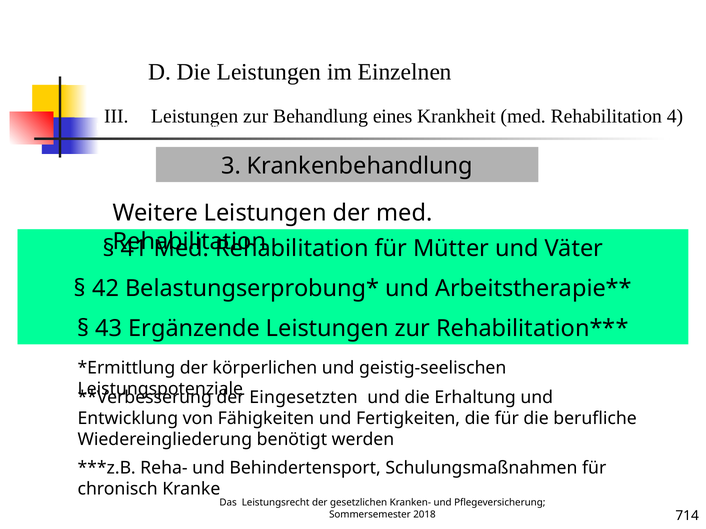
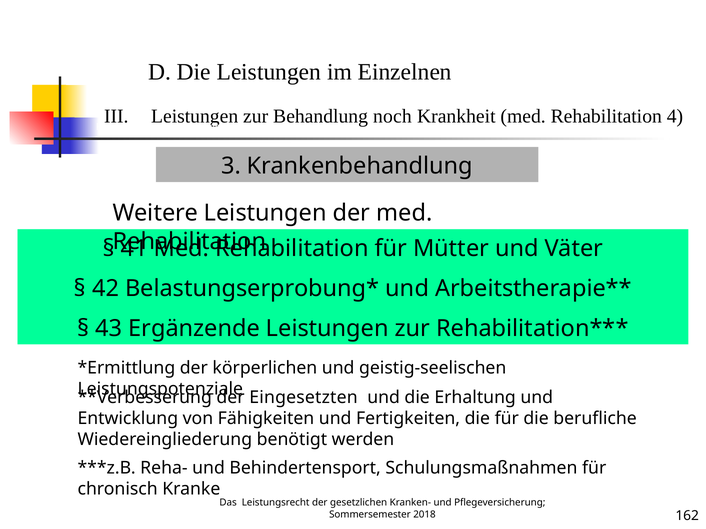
eines: eines -> noch (392, 117)
714: 714 -> 162 (687, 516)
